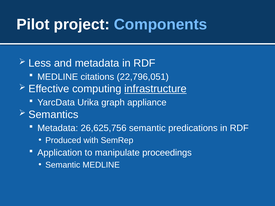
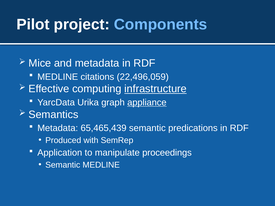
Less: Less -> Mice (40, 63)
22,796,051: 22,796,051 -> 22,496,059 (143, 77)
appliance underline: none -> present (147, 103)
26,625,756: 26,625,756 -> 65,465,439 (104, 128)
